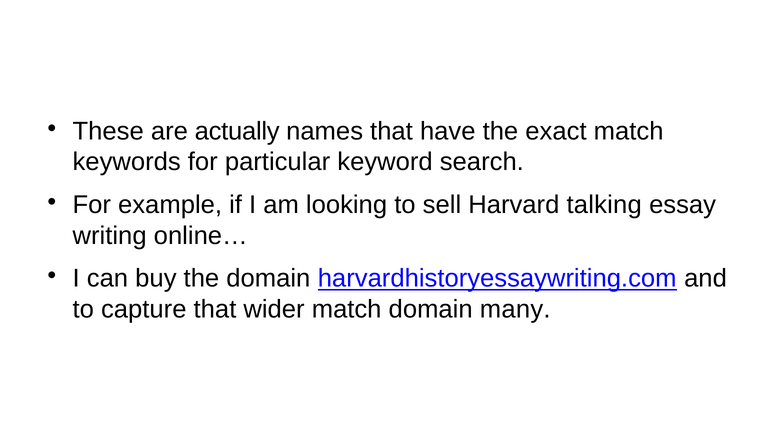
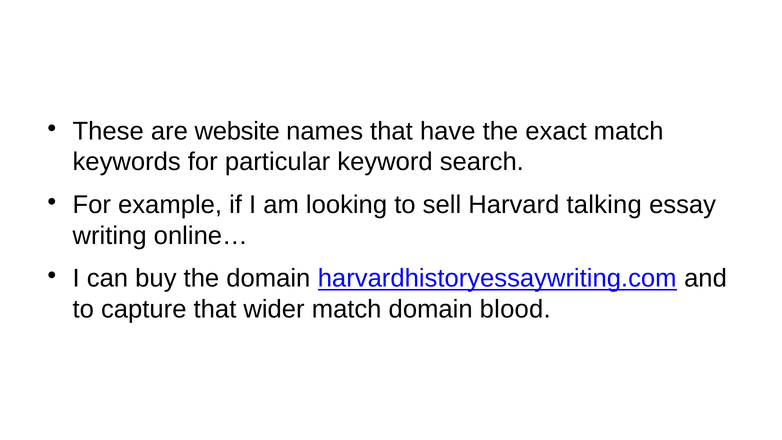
actually: actually -> website (237, 131)
many: many -> blood (515, 309)
